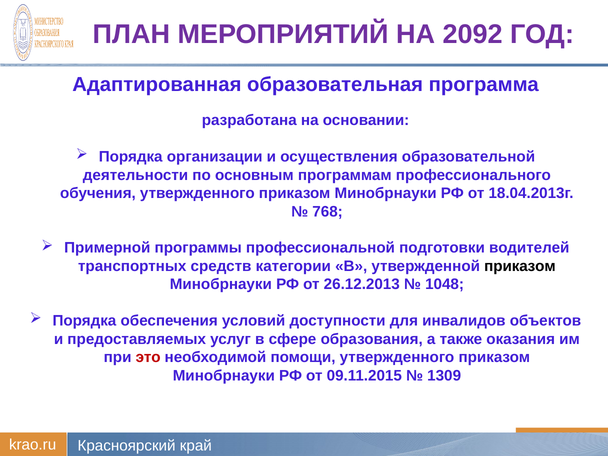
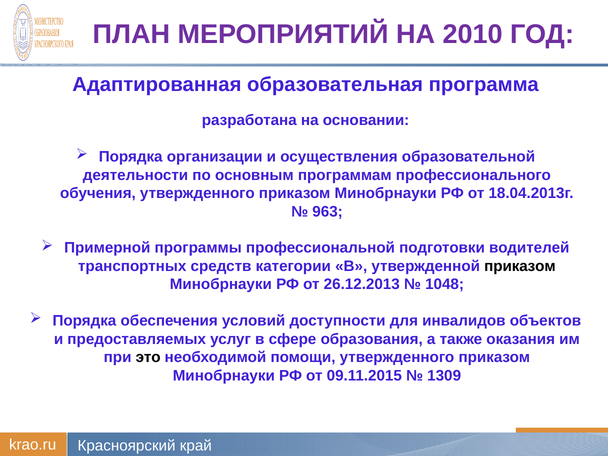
2092: 2092 -> 2010 (473, 34)
768: 768 -> 963 (328, 211)
это colour: red -> black (148, 357)
